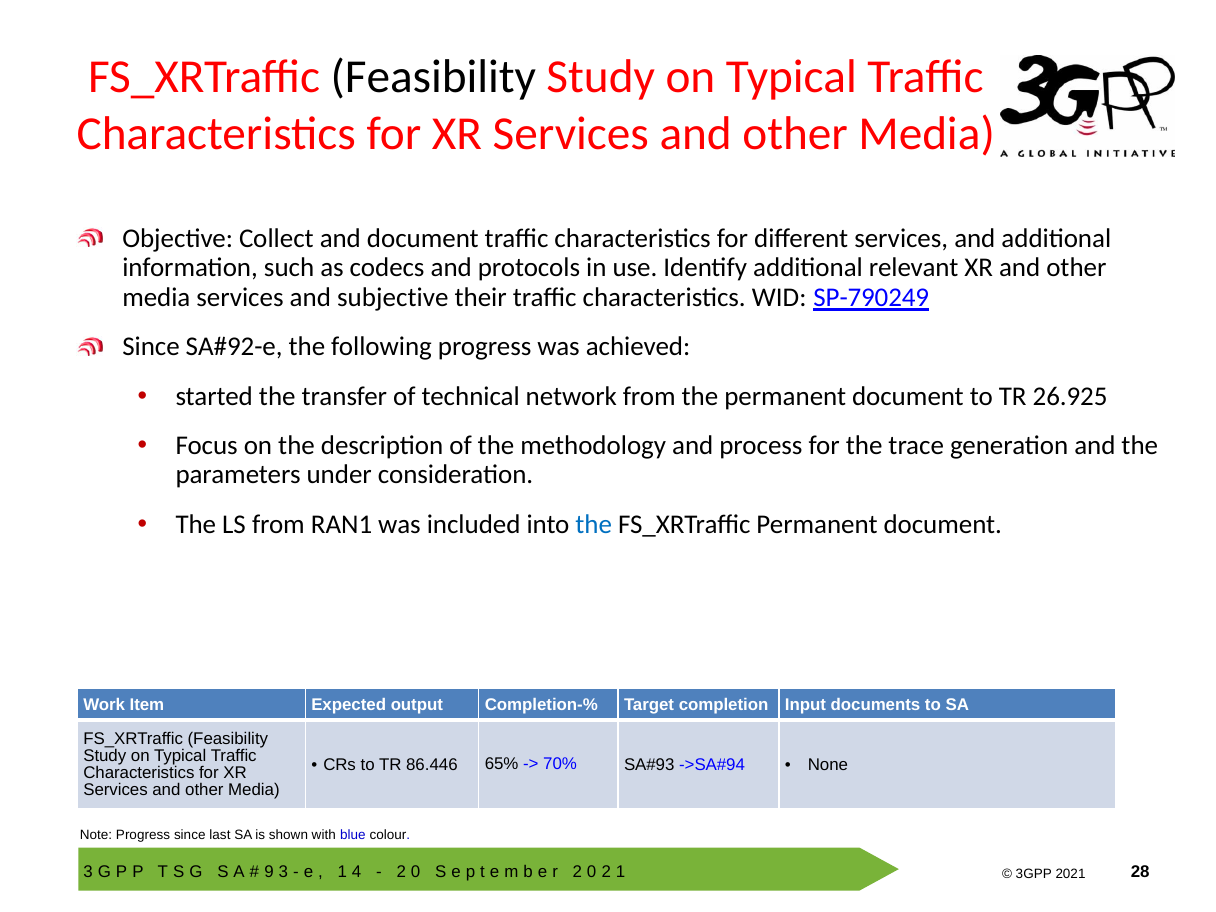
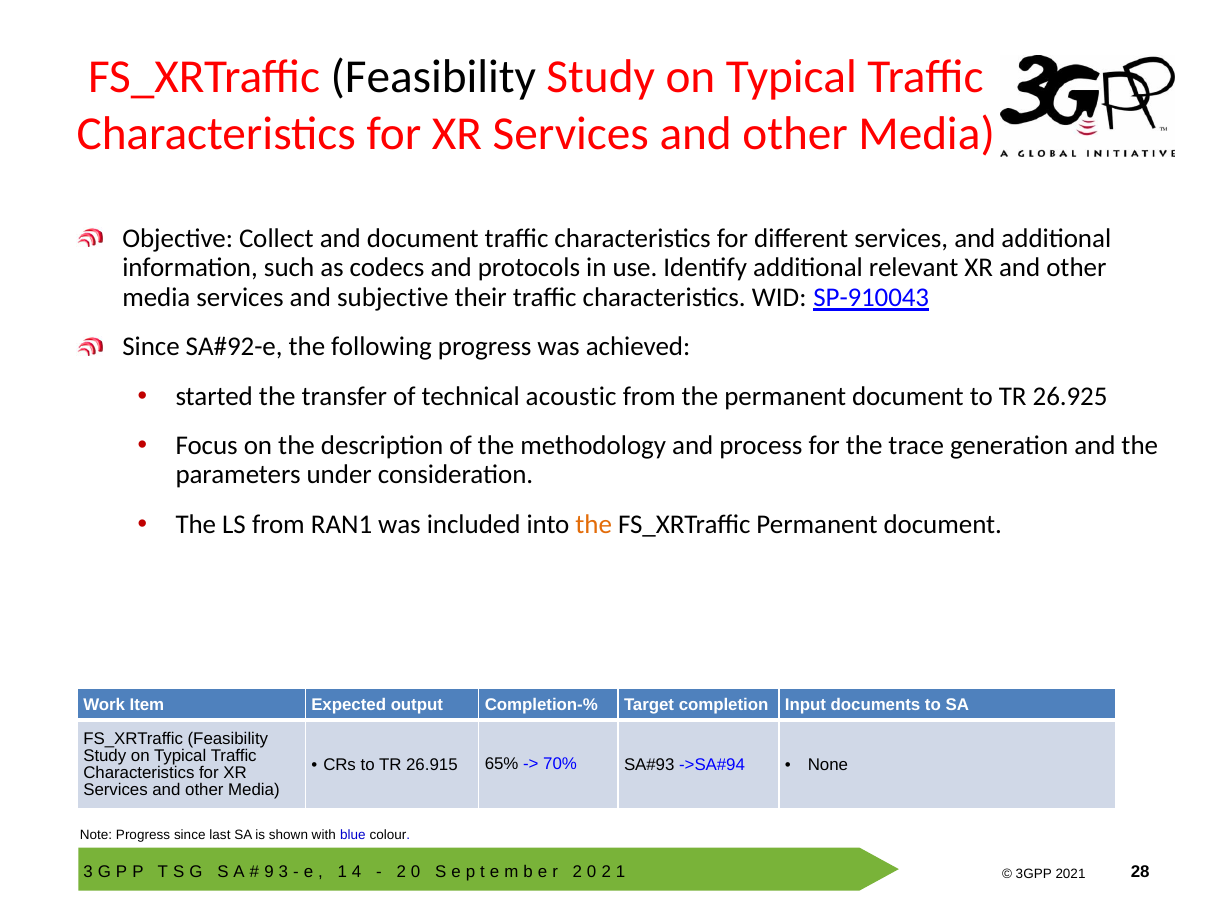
SP-790249: SP-790249 -> SP-910043 (871, 298)
network: network -> acoustic (571, 396)
the colour: blue -> orange (594, 524)
86.446: 86.446 -> 26.915 (432, 765)
